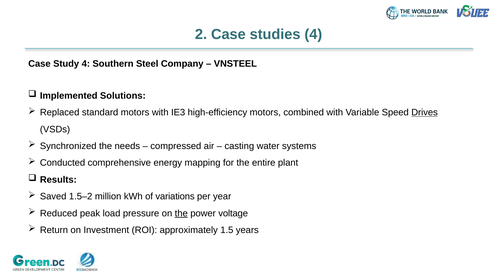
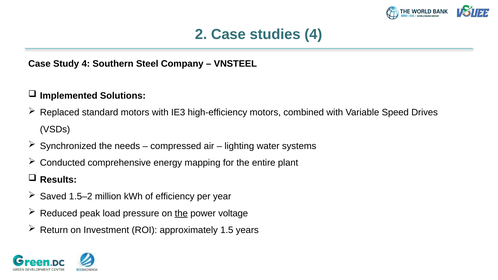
Drives underline: present -> none (425, 113)
casting: casting -> lighting (239, 146)
variations: variations -> efficiency (175, 197)
